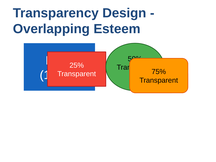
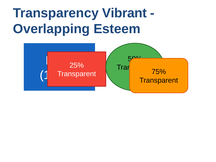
Design: Design -> Vibrant (124, 13)
